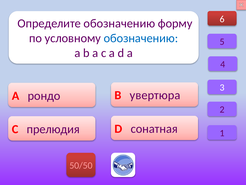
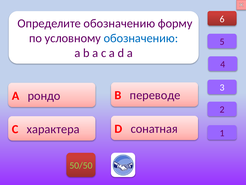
увертюра: увертюра -> переводе (155, 95)
прелюдия: прелюдия -> характера (53, 129)
50/50 colour: pink -> light green (81, 165)
